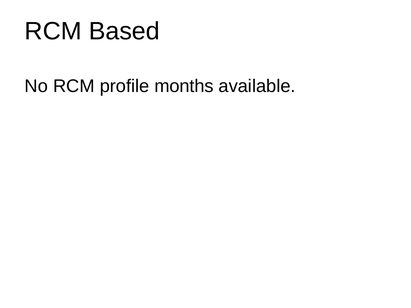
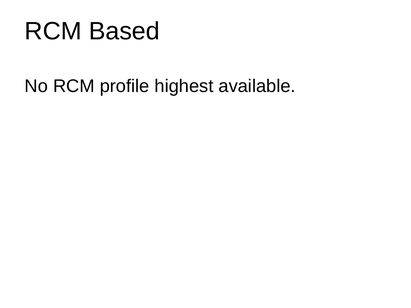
months: months -> highest (184, 86)
